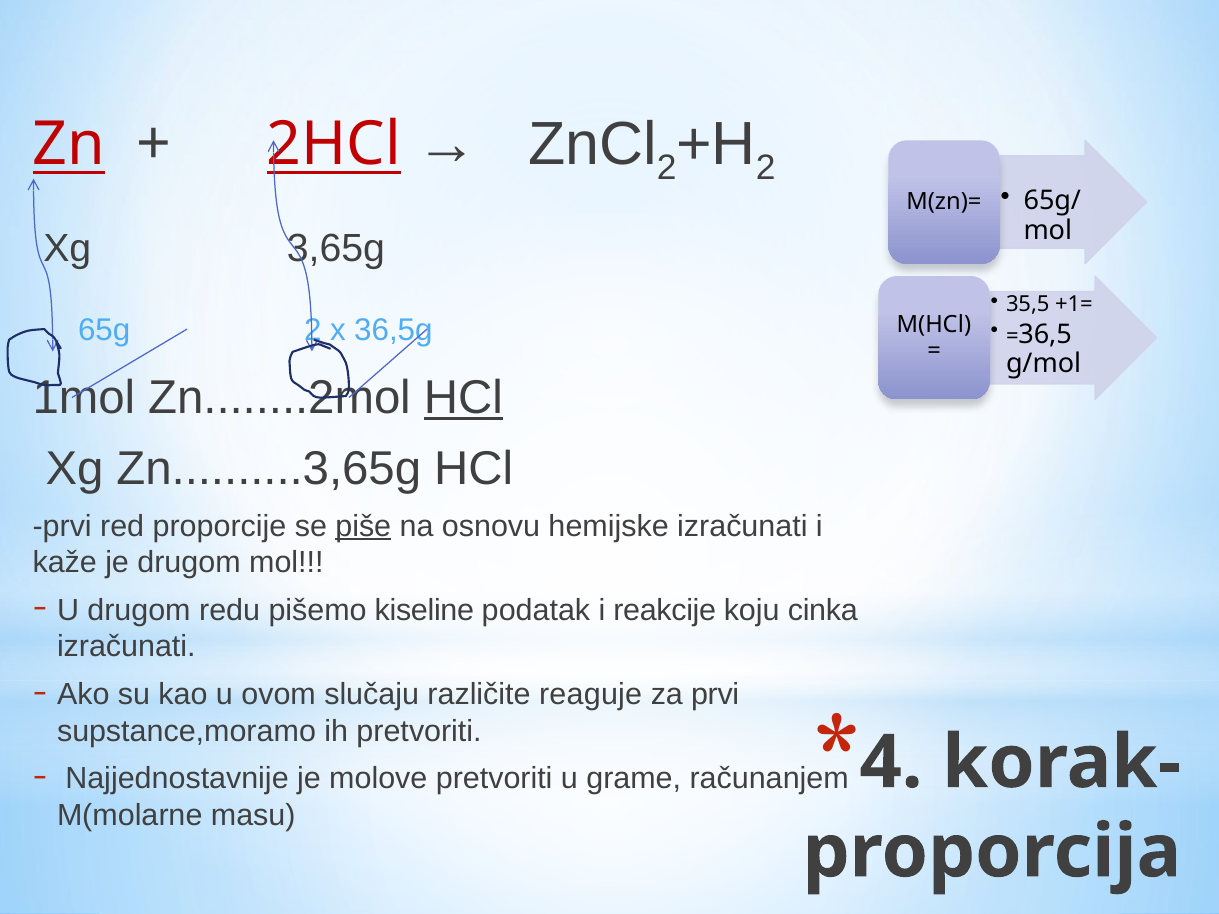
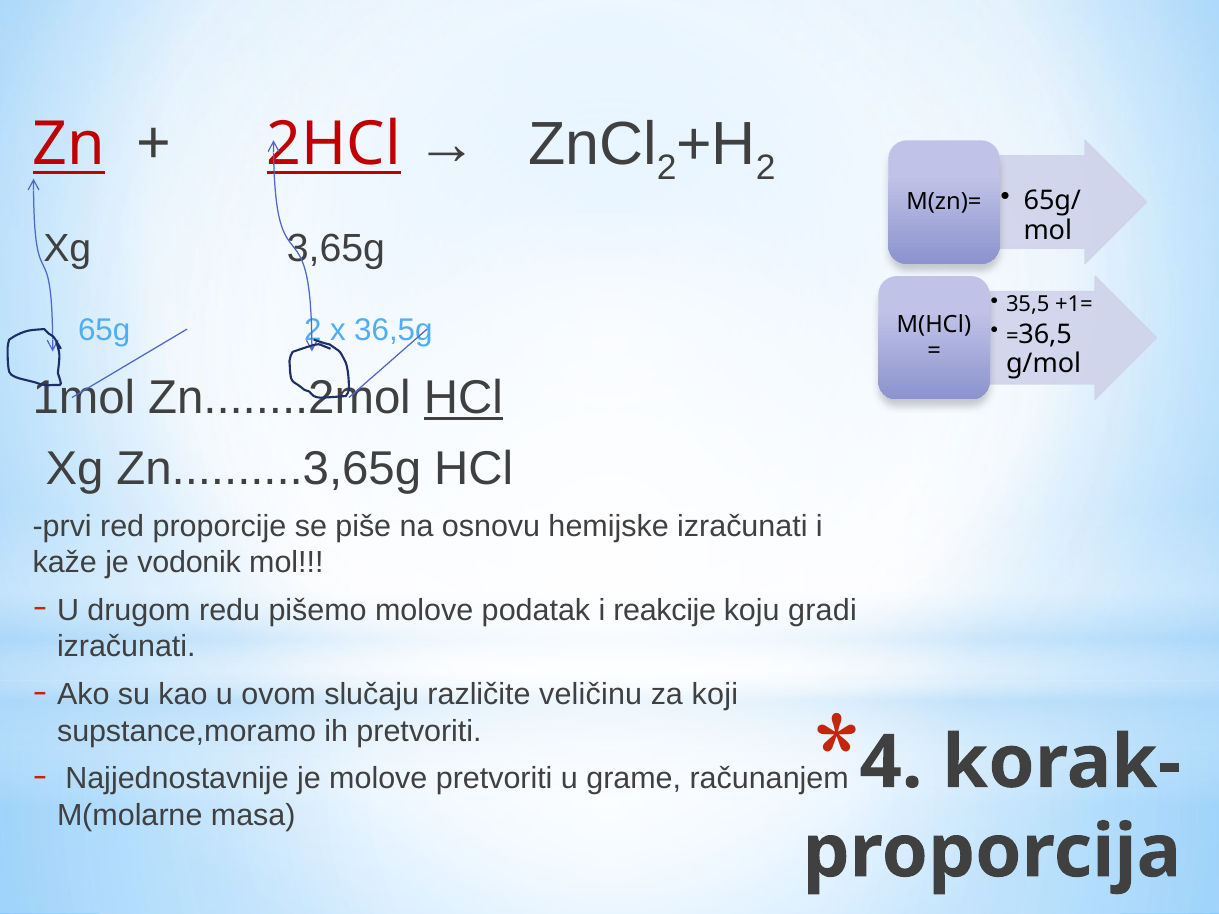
piše underline: present -> none (363, 526)
je drugom: drugom -> vodonik (189, 563)
pišemo kiseline: kiseline -> molove (424, 610)
cinka: cinka -> gradi (822, 610)
reaguje: reaguje -> veličinu (591, 695)
za prvi: prvi -> koji (715, 695)
masu: masu -> masa (253, 816)
